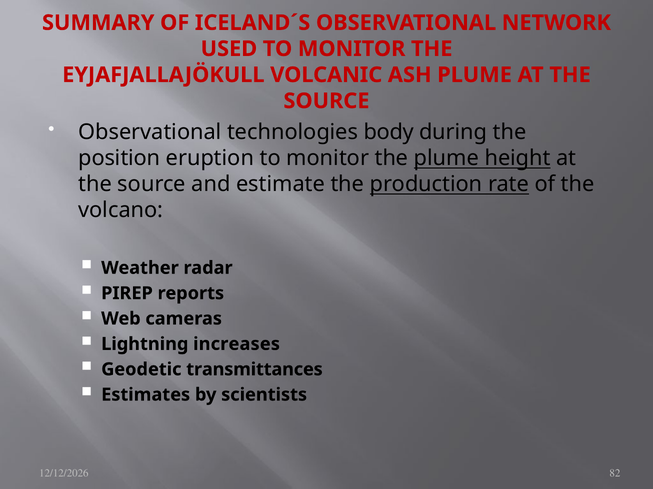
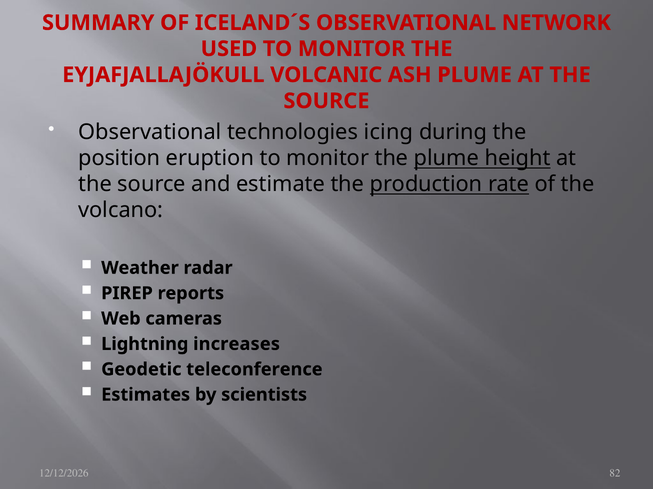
body: body -> icing (389, 132)
transmittances: transmittances -> teleconference (254, 370)
